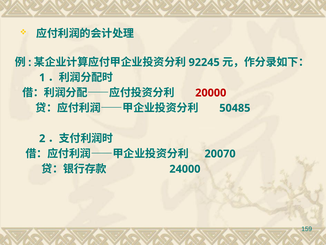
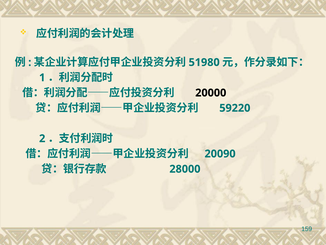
92245: 92245 -> 51980 (204, 62)
20000 colour: red -> black (211, 93)
50485: 50485 -> 59220 (235, 108)
20070: 20070 -> 20090 (220, 153)
24000: 24000 -> 28000 (185, 169)
